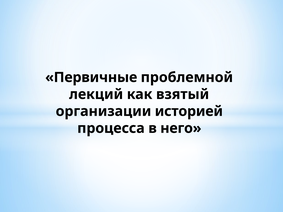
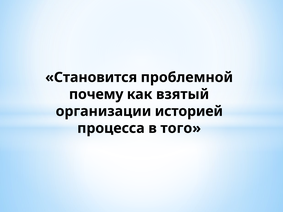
Первичные: Первичные -> Становится (91, 77)
лекций: лекций -> почему (96, 94)
него: него -> того (181, 128)
